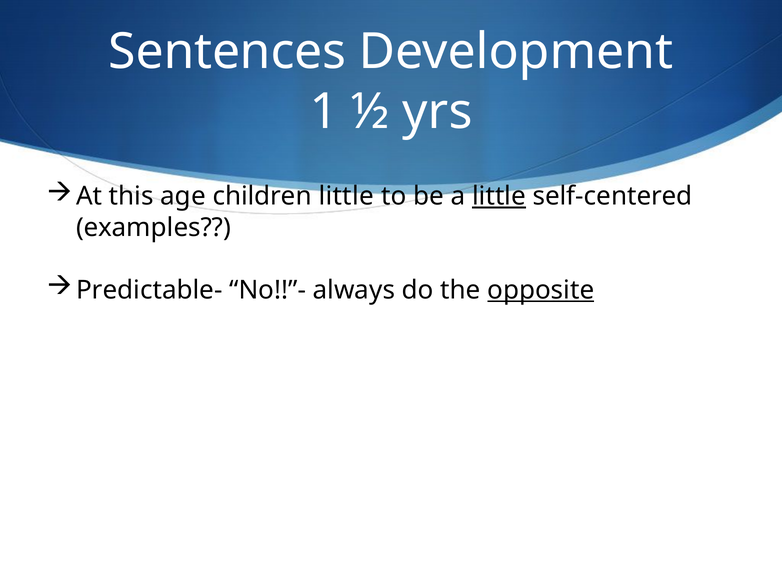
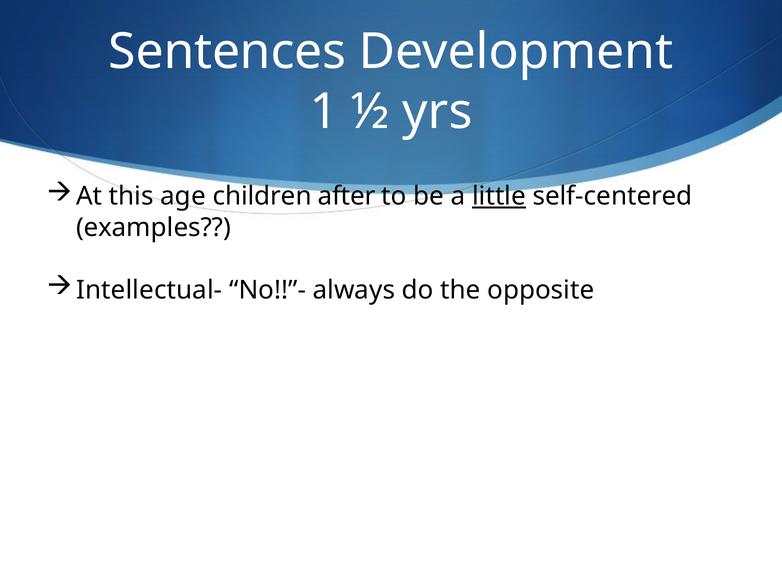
children little: little -> after (347, 196)
Predictable-: Predictable- -> Intellectual- (149, 290)
opposite underline: present -> none (541, 290)
